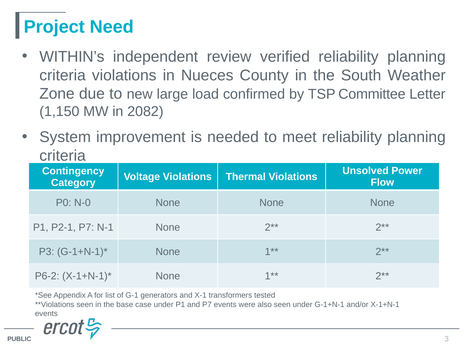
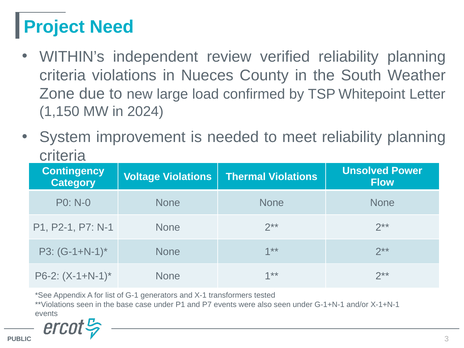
Committee: Committee -> Whitepoint (372, 94)
2082: 2082 -> 2024 (145, 112)
